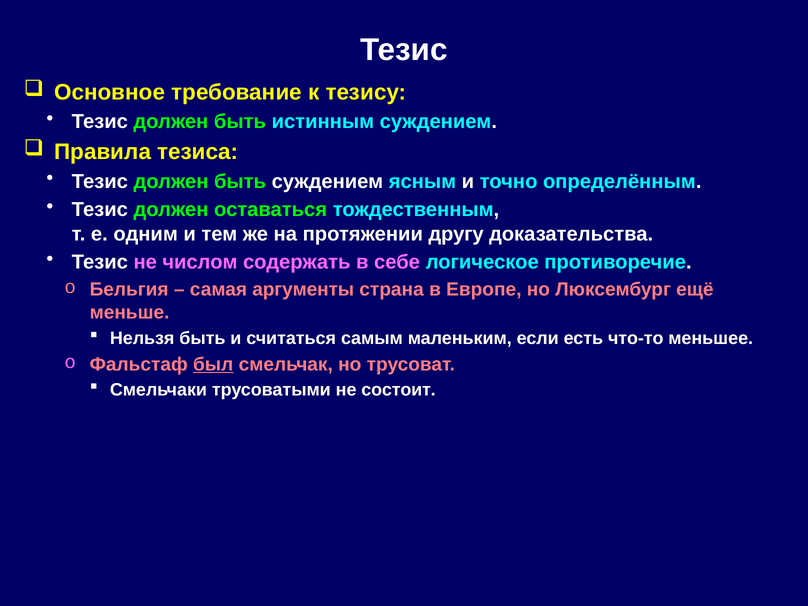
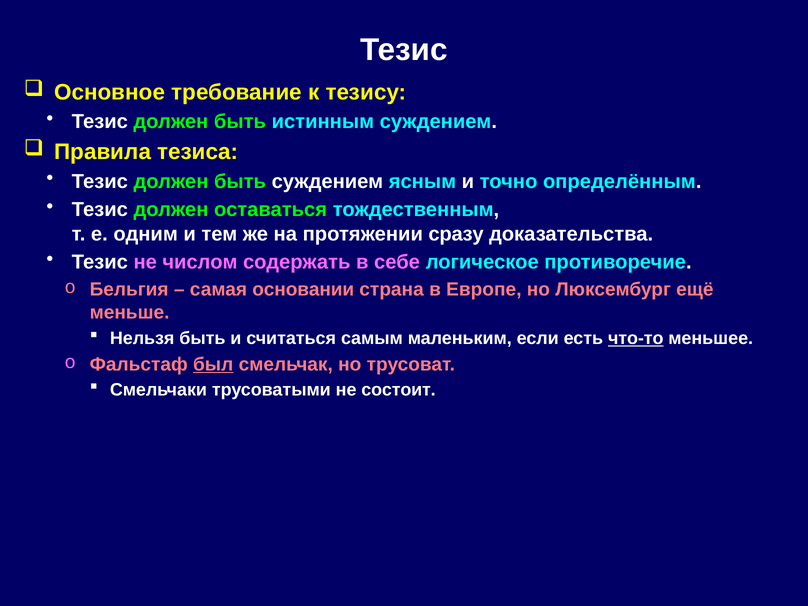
другу: другу -> сразу (456, 234)
аргументы: аргументы -> основании (303, 290)
что-то underline: none -> present (636, 338)
